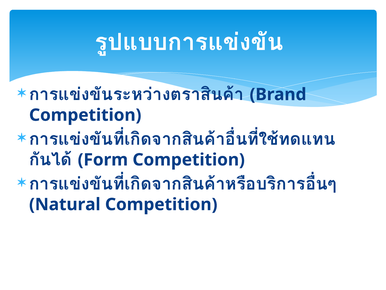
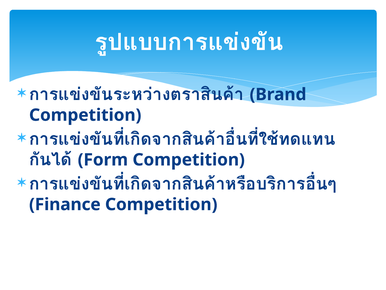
Natural: Natural -> Finance (65, 204)
